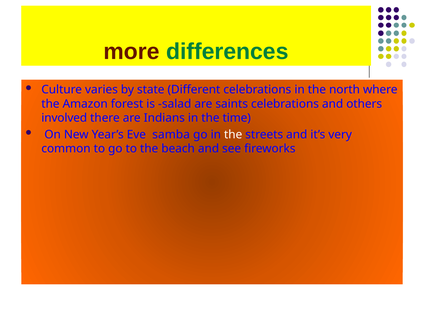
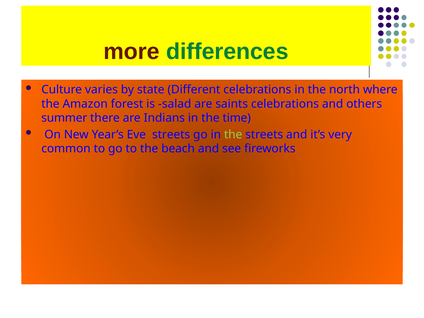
involved: involved -> summer (64, 118)
Eve samba: samba -> streets (171, 135)
the colour: white -> light green (233, 135)
